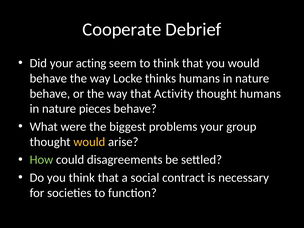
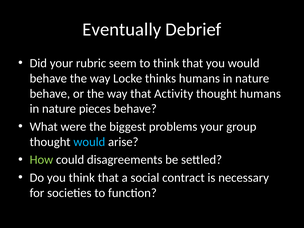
Cooperate: Cooperate -> Eventually (122, 29)
acting: acting -> rubric (91, 63)
would colour: yellow -> light blue (89, 142)
